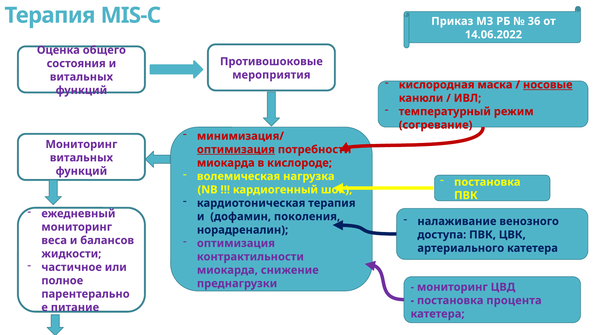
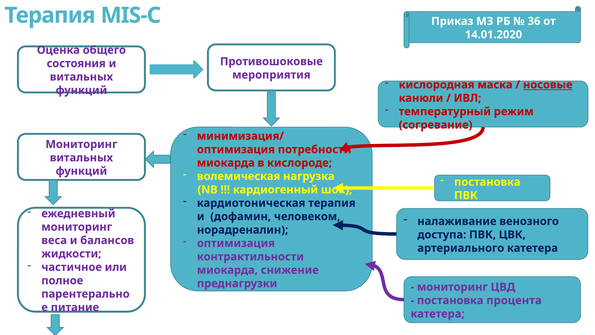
14.06.2022: 14.06.2022 -> 14.01.2020 (493, 35)
оптимизация underline: present -> none (236, 149)
поколения: поколения -> человеком (307, 216)
